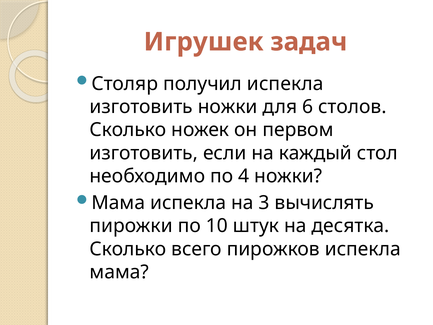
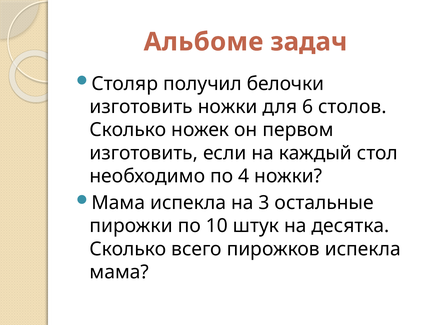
Игрушек: Игрушек -> Альбоме (204, 42)
получил испекла: испекла -> белочки (285, 84)
вычислять: вычислять -> остальные (324, 203)
